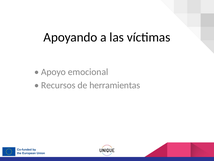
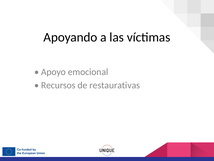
herramientas: herramientas -> restaurativas (115, 85)
